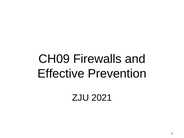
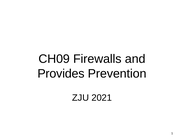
Effective: Effective -> Provides (61, 74)
